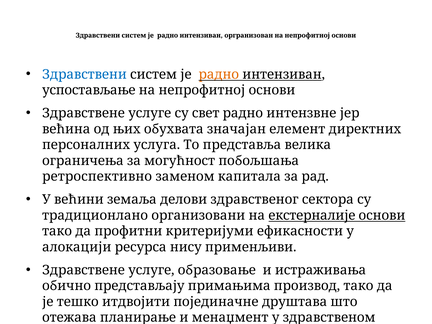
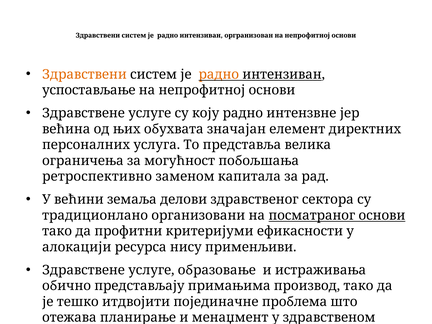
Здравствени colour: blue -> orange (84, 74)
свет: свет -> коју (206, 113)
екстерналије: екстерналије -> посматраног (312, 215)
друштава: друштава -> проблема (295, 302)
